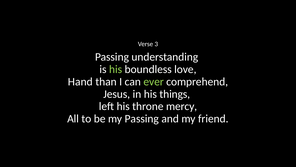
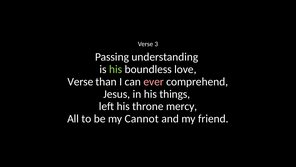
Hand: Hand -> Verse (80, 81)
ever colour: light green -> pink (154, 81)
my Passing: Passing -> Cannot (142, 118)
